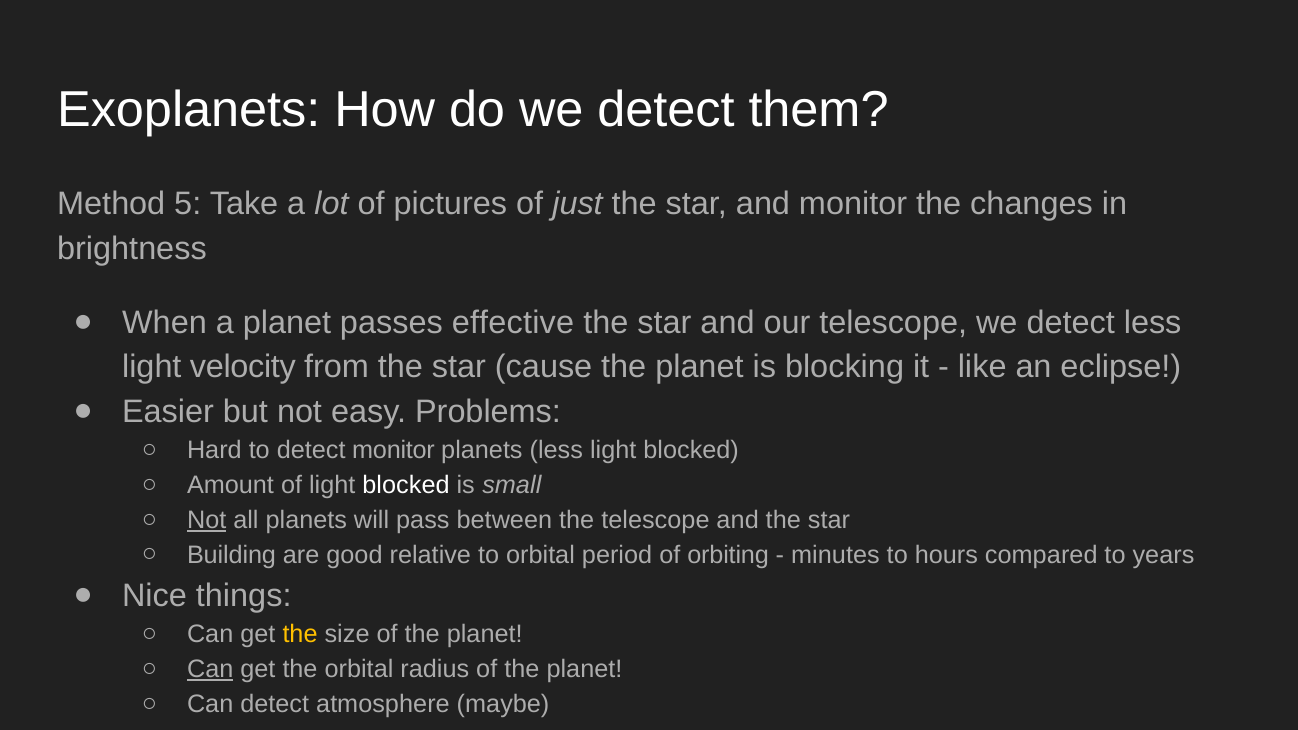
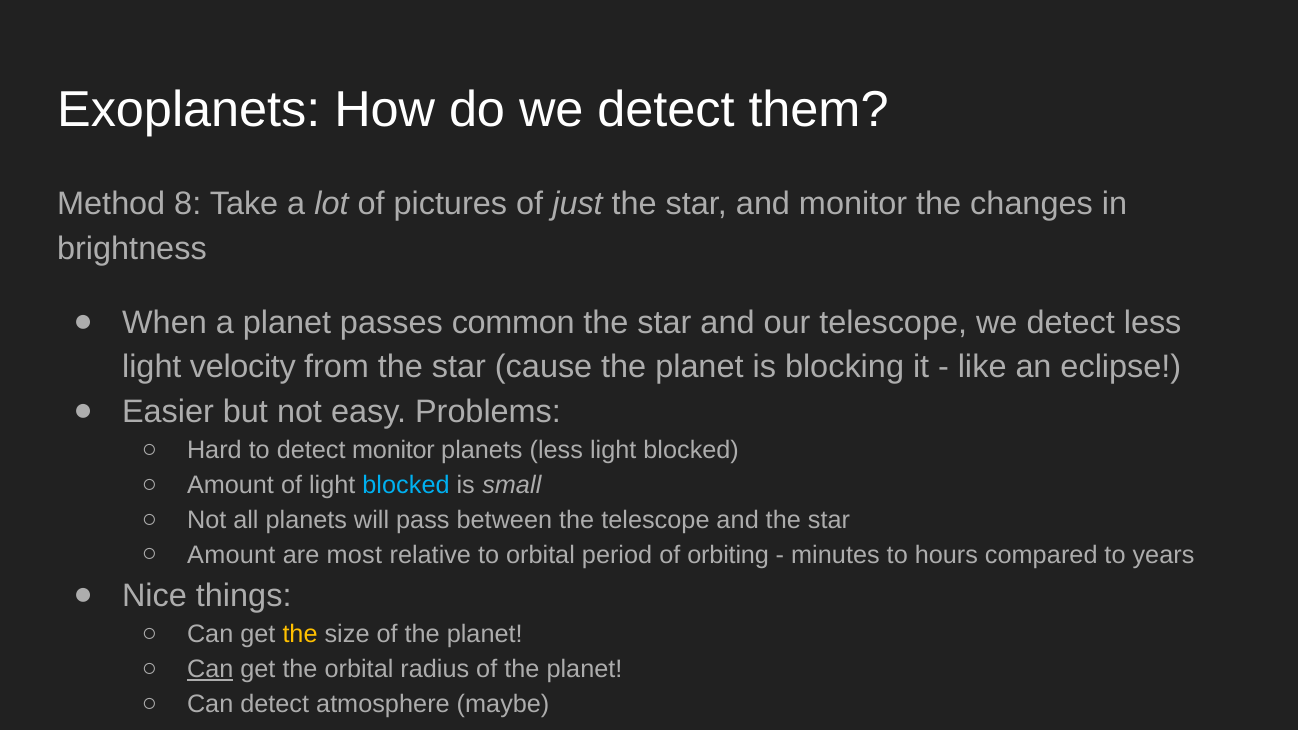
5: 5 -> 8 (188, 204)
effective: effective -> common (513, 322)
blocked colour: white -> light blue (406, 485)
Not underline: present -> none (207, 520)
Building: Building -> Amount (231, 555)
good: good -> most (354, 555)
